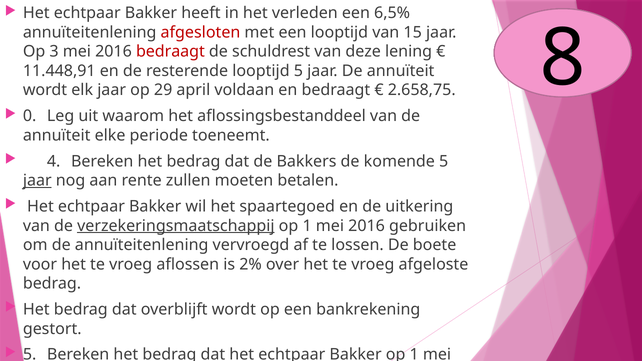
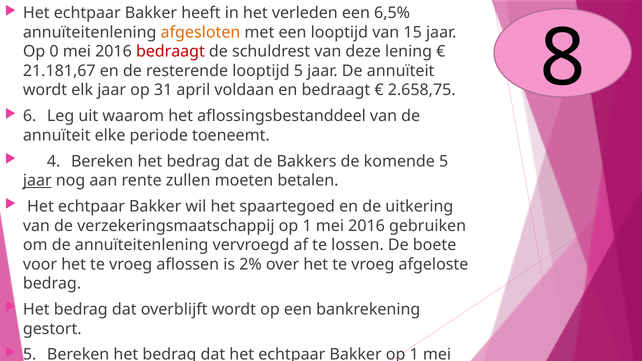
afgesloten colour: red -> orange (200, 32)
3: 3 -> 0 (54, 52)
11.448,91: 11.448,91 -> 21.181,67 (59, 71)
29: 29 -> 31 (163, 90)
0: 0 -> 6 (30, 116)
verzekeringsmaatschappij underline: present -> none (176, 226)
